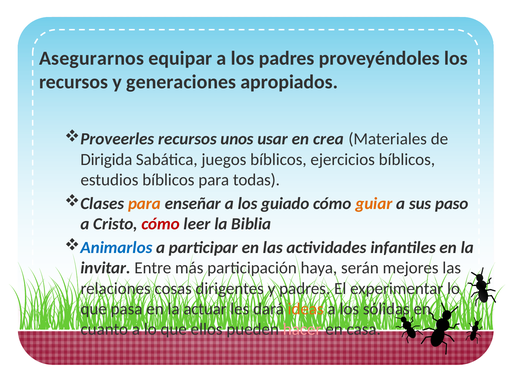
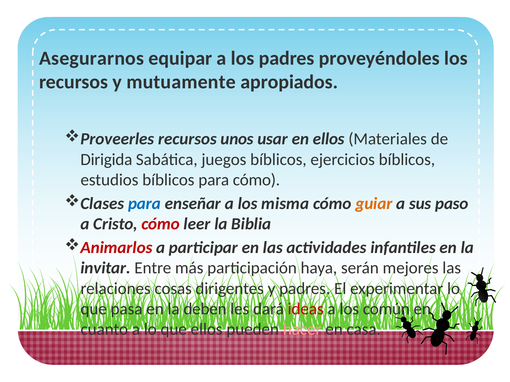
generaciones: generaciones -> mutuamente (181, 82)
en crea: crea -> ellos (329, 139)
para todas: todas -> cómo (256, 180)
para colour: orange -> blue (144, 204)
guiado: guiado -> misma (285, 204)
Animarlos colour: blue -> red (116, 248)
actuar: actuar -> deben (205, 309)
ideas colour: orange -> red (306, 309)
sólidas: sólidas -> común (386, 309)
